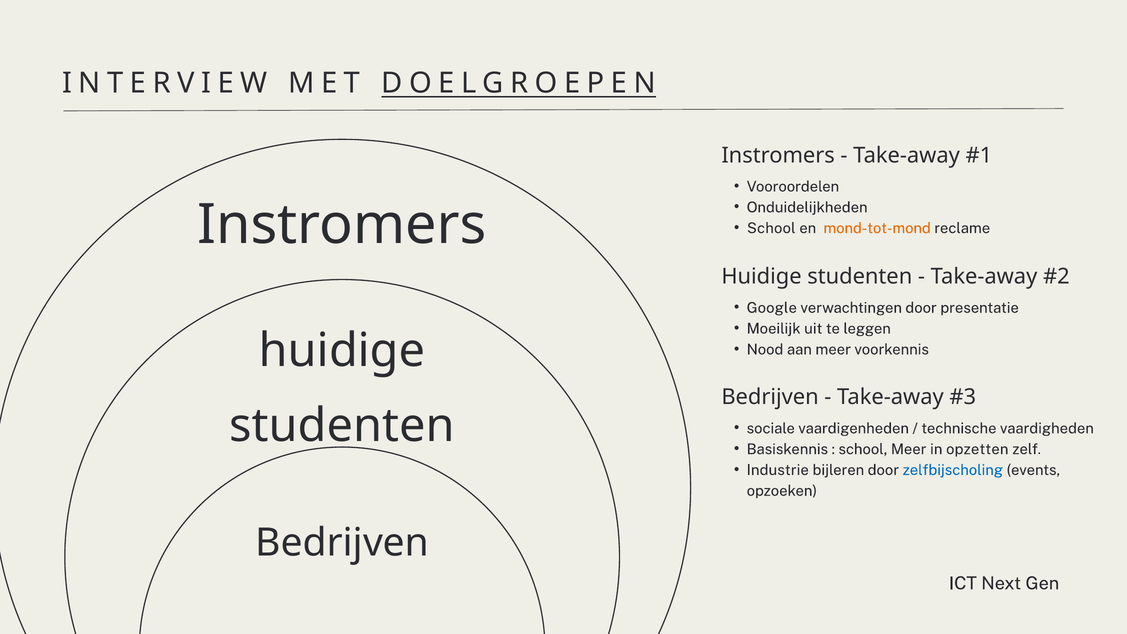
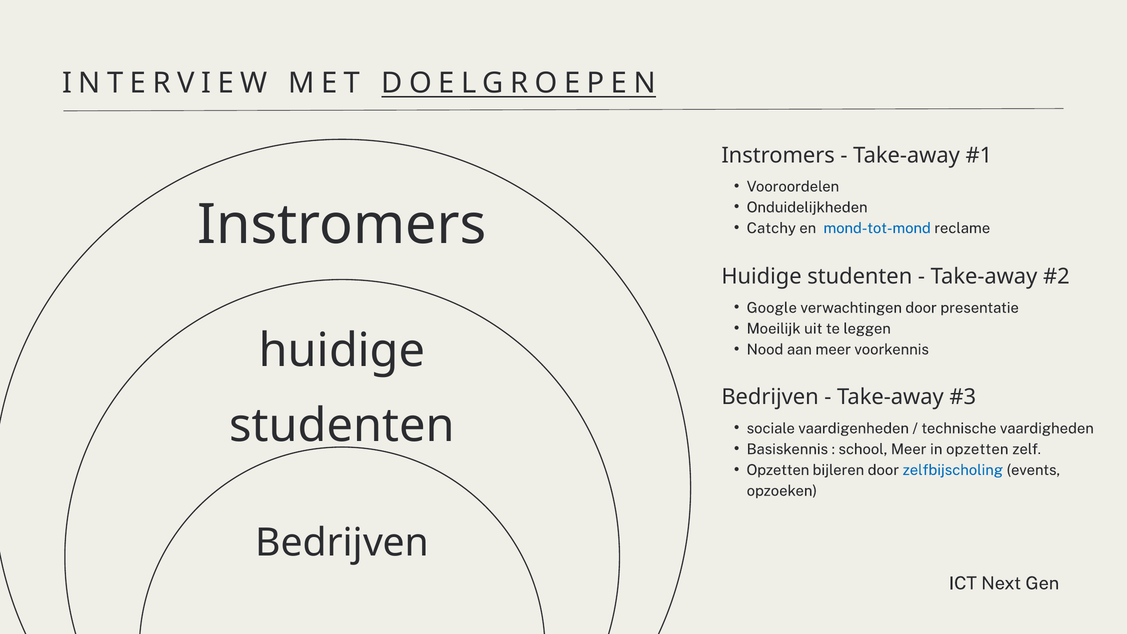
School: School -> Catchy (771, 228)
mond-tot-mond colour: orange -> blue (877, 228)
Industrie: Industrie -> Opzetten (778, 470)
